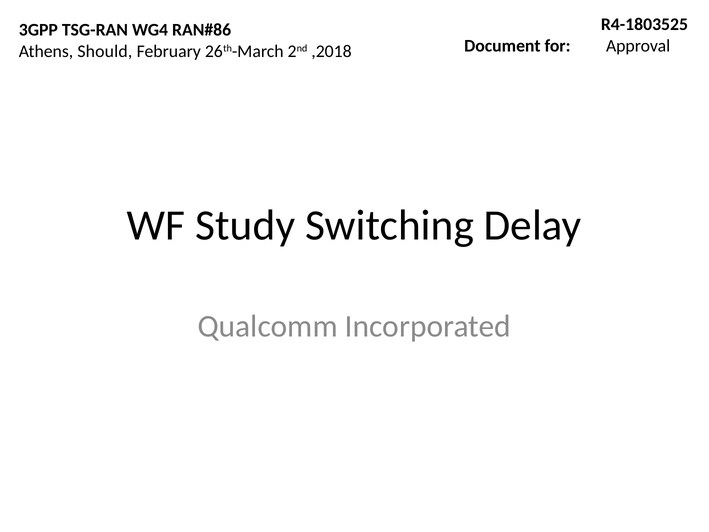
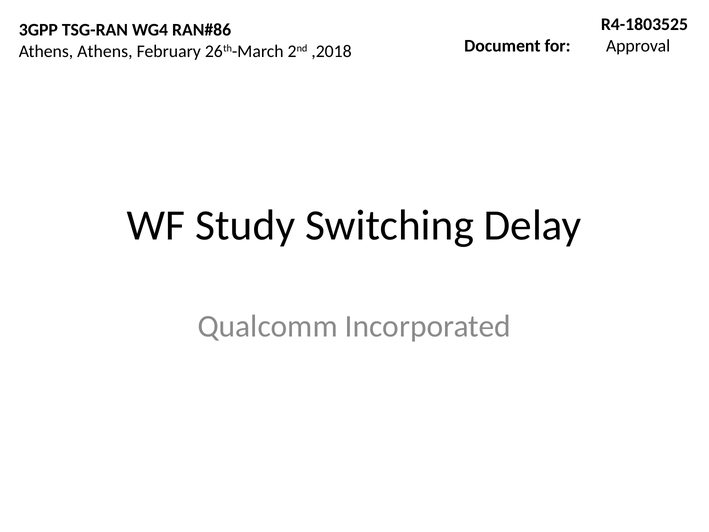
Athens Should: Should -> Athens (105, 51)
